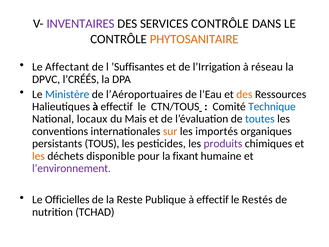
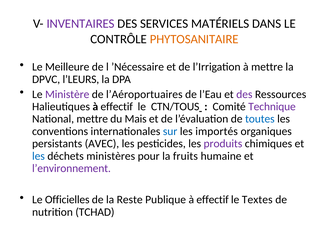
SERVICES CONTRÔLE: CONTRÔLE -> MATÉRIELS (220, 24)
Affectant: Affectant -> Meilleure (67, 67)
’Suffisantes: ’Suffisantes -> ’Nécessaire (138, 67)
à réseau: réseau -> mettre (267, 67)
l’CRÉÉS: l’CRÉÉS -> l’LEURS (81, 79)
Ministère colour: blue -> purple (67, 94)
des colour: orange -> purple (244, 94)
Technique colour: blue -> purple (272, 106)
National locaux: locaux -> mettre (92, 119)
sur colour: orange -> blue (170, 131)
TOUS: TOUS -> AVEC (102, 143)
les colour: orange -> blue (38, 156)
disponible: disponible -> ministères (111, 156)
fixant: fixant -> fruits (185, 156)
Restés: Restés -> Textes (257, 199)
